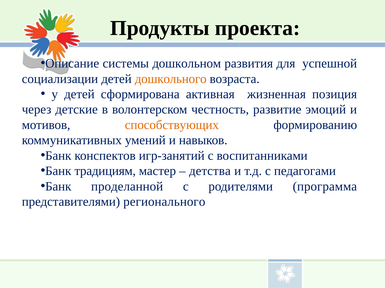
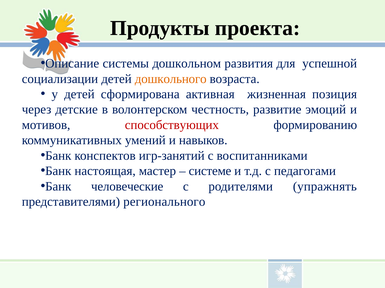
способствующих colour: orange -> red (172, 125)
традициям: традициям -> настоящая (105, 171)
детства: детства -> системе (210, 171)
проделанной: проделанной -> человеческие (127, 187)
программа: программа -> упражнять (325, 187)
